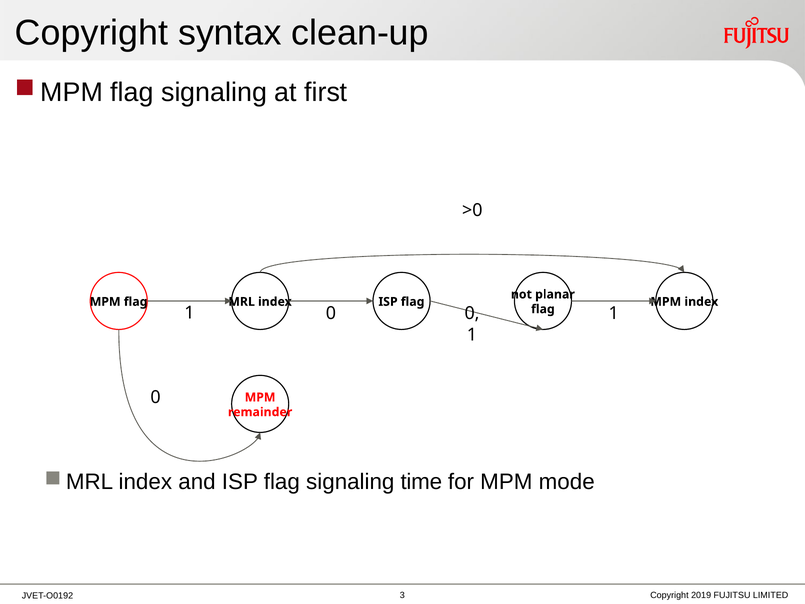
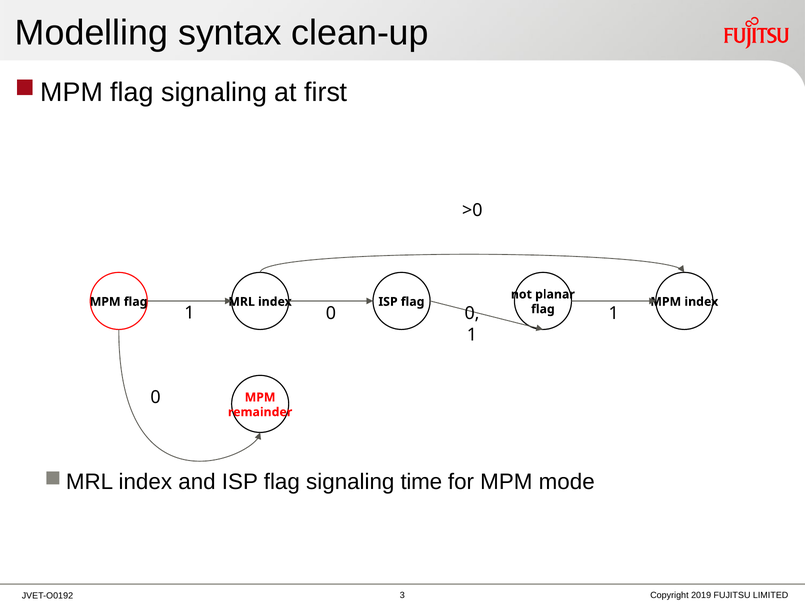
Copyright: Copyright -> Modelling (92, 33)
